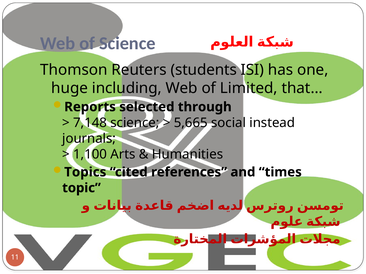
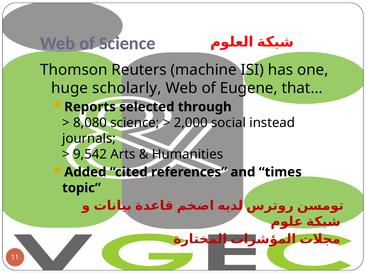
students: students -> machine (204, 70)
including: including -> scholarly (127, 88)
Limited: Limited -> Eugene (249, 88)
7,148: 7,148 -> 8,080 (90, 123)
5,665: 5,665 -> 2,000 (191, 123)
1,100: 1,100 -> 9,542 (90, 155)
Topics: Topics -> Added (85, 172)
